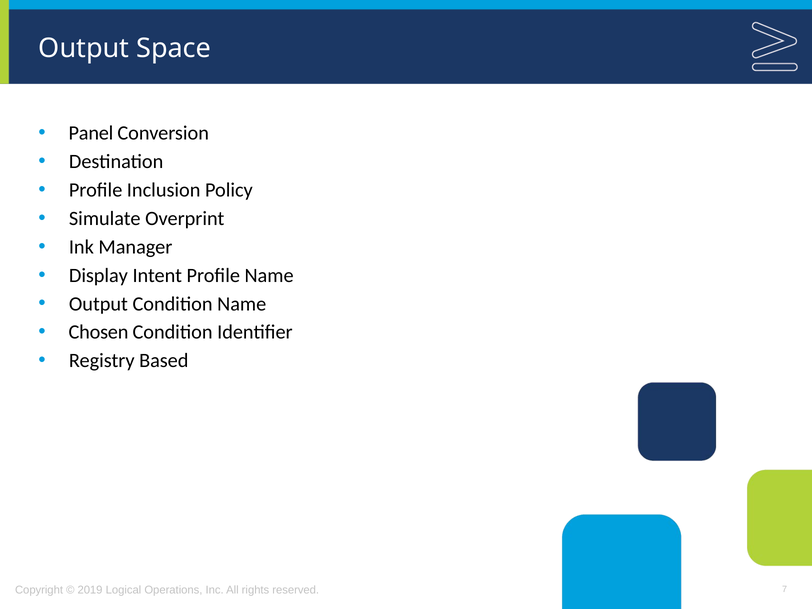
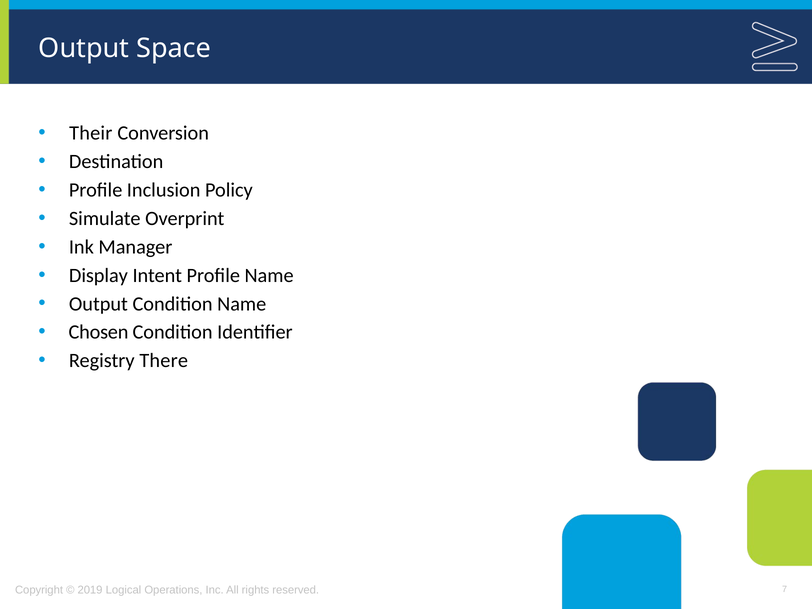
Panel: Panel -> Their (91, 133)
Based: Based -> There (164, 361)
